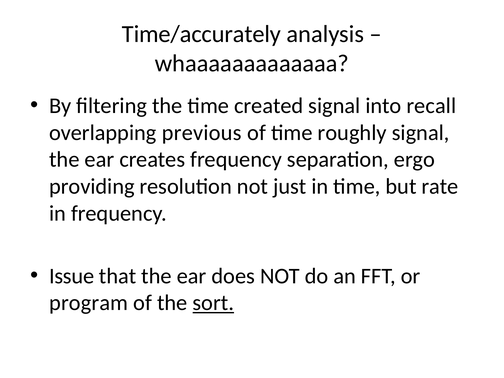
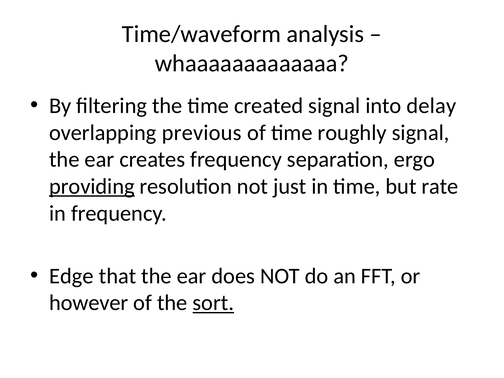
Time/accurately: Time/accurately -> Time/waveform (201, 34)
recall: recall -> delay (431, 106)
providing underline: none -> present (92, 186)
Issue: Issue -> Edge (71, 276)
program: program -> however (89, 303)
